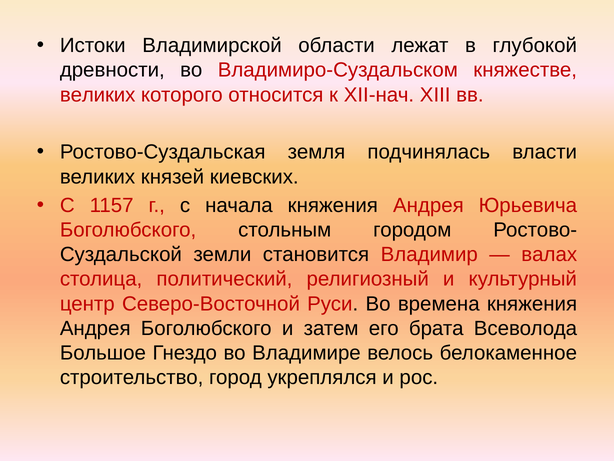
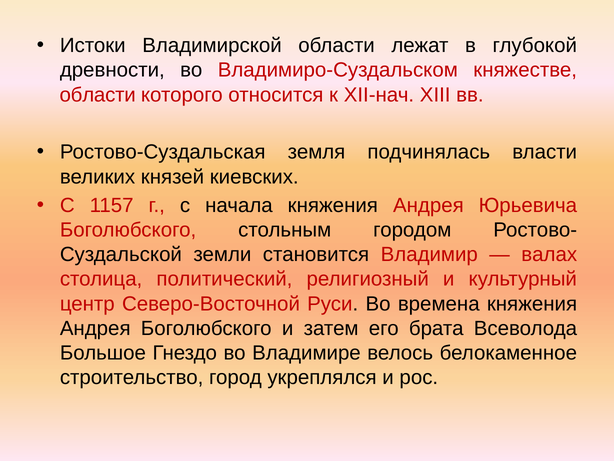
великих: великих -> области (98, 95)
